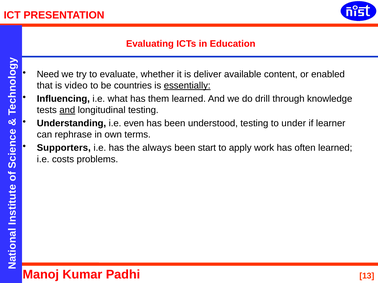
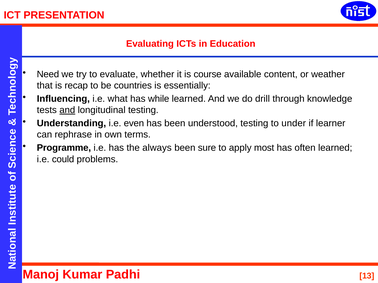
deliver: deliver -> course (208, 74)
enabled: enabled -> weather (328, 74)
video: video -> recap (76, 86)
essentially underline: present -> none (187, 86)
them: them -> while (159, 99)
Supporters: Supporters -> Programme (64, 148)
start: start -> sure (207, 148)
work: work -> most (264, 148)
costs: costs -> could (63, 159)
